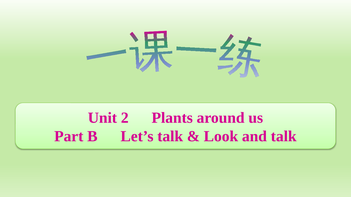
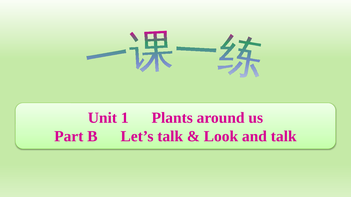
2: 2 -> 1 (125, 118)
